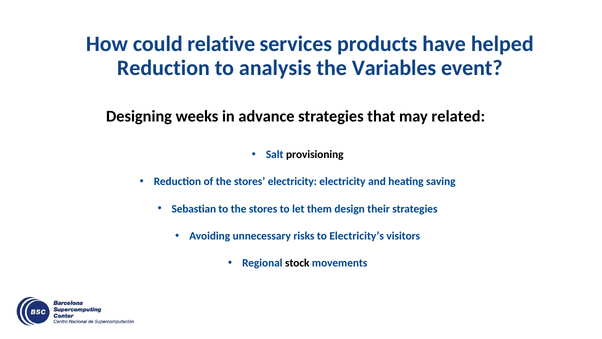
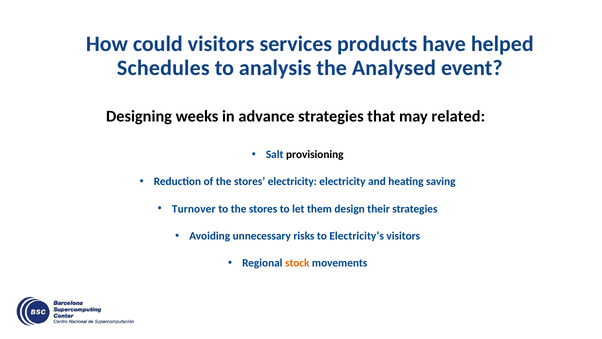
could relative: relative -> visitors (221, 44)
Reduction: Reduction -> Schedules (163, 68)
Variables: Variables -> Analysed (394, 68)
Sebastian: Sebastian -> Turnover (194, 209)
stock colour: black -> orange (297, 263)
